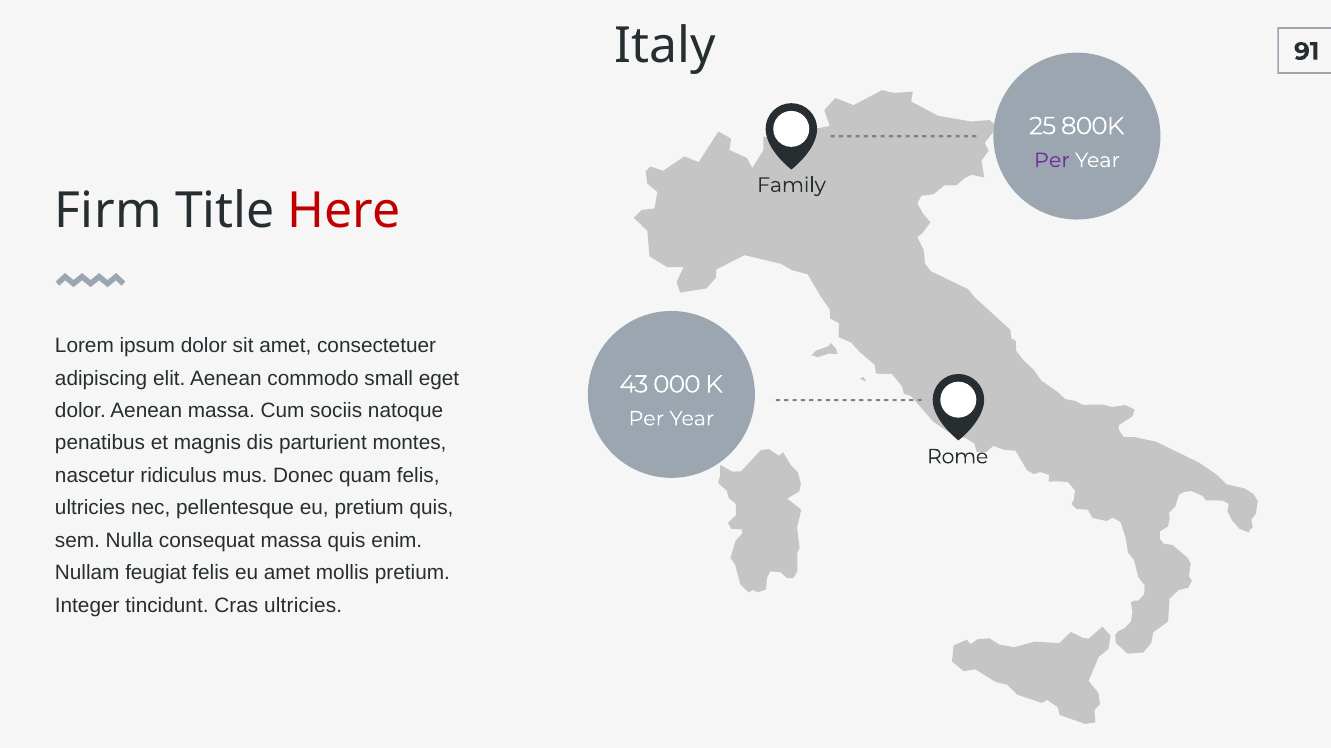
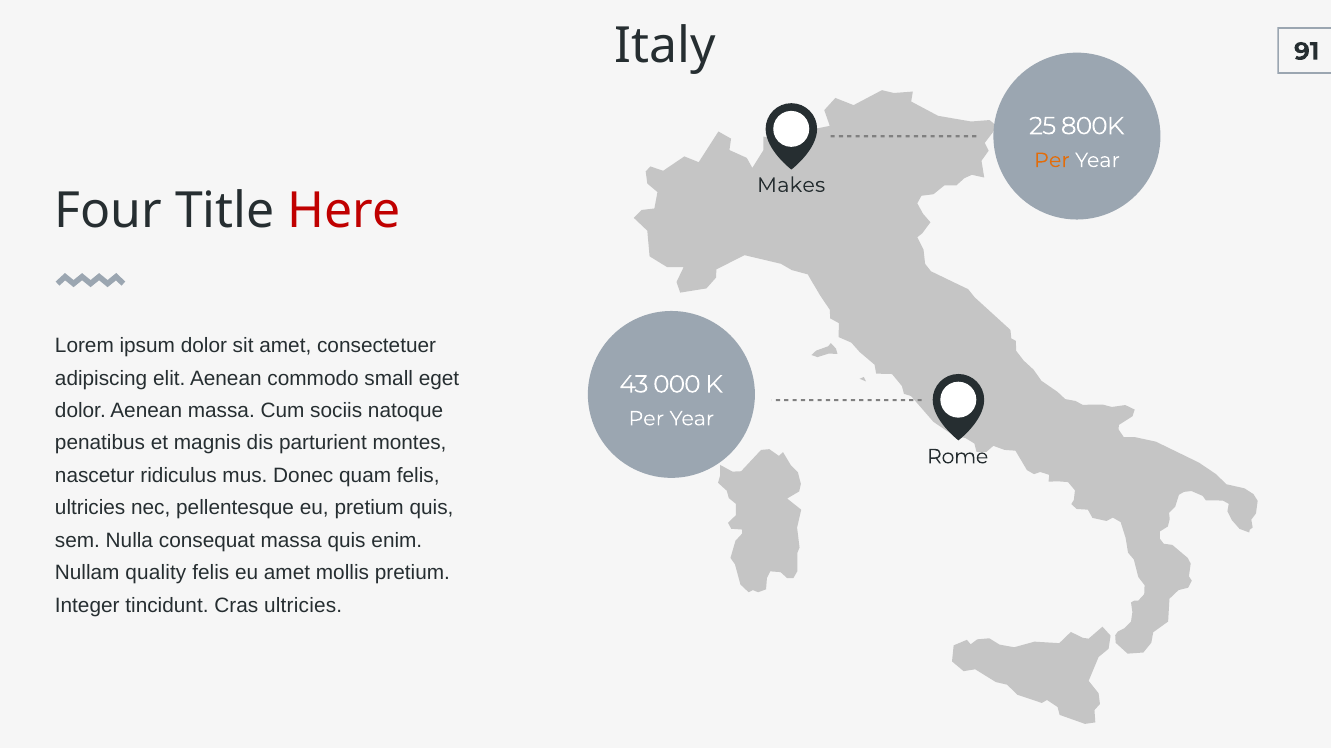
Per colour: purple -> orange (1052, 160)
Family: Family -> Makes (791, 185)
Firm: Firm -> Four (108, 211)
feugiat: feugiat -> quality (156, 573)
